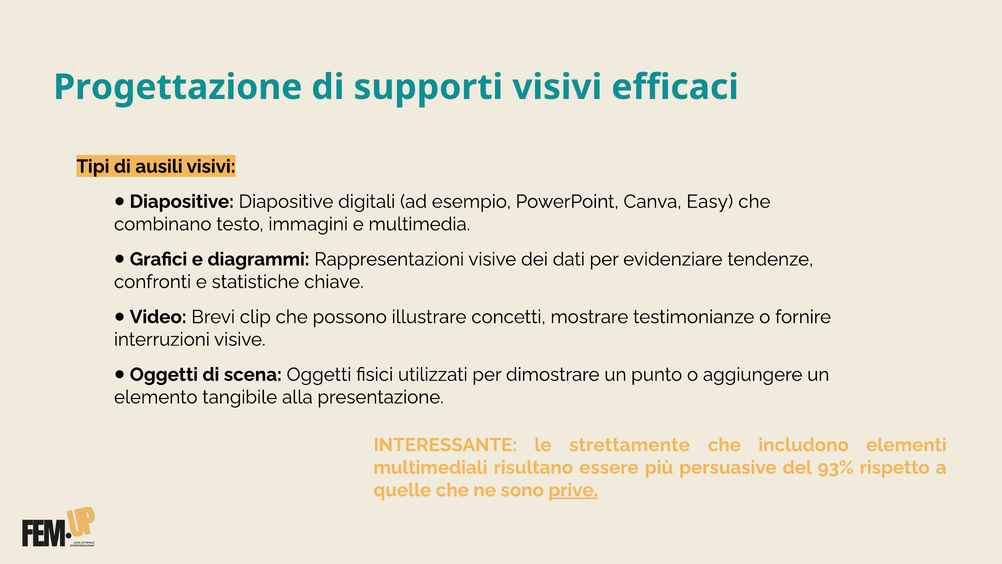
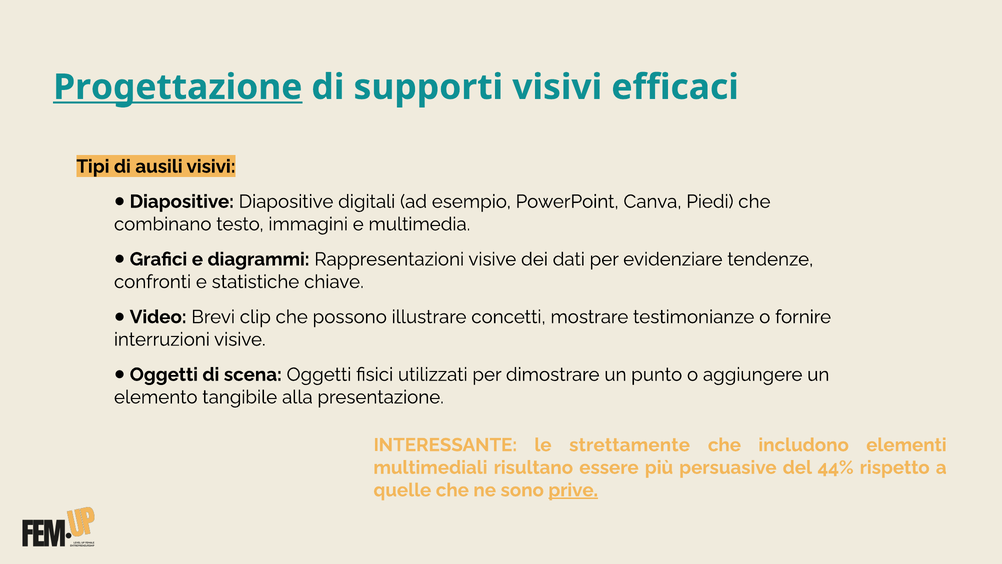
Progettazione underline: none -> present (178, 87)
Easy: Easy -> Piedi (710, 201)
93%: 93% -> 44% (836, 467)
